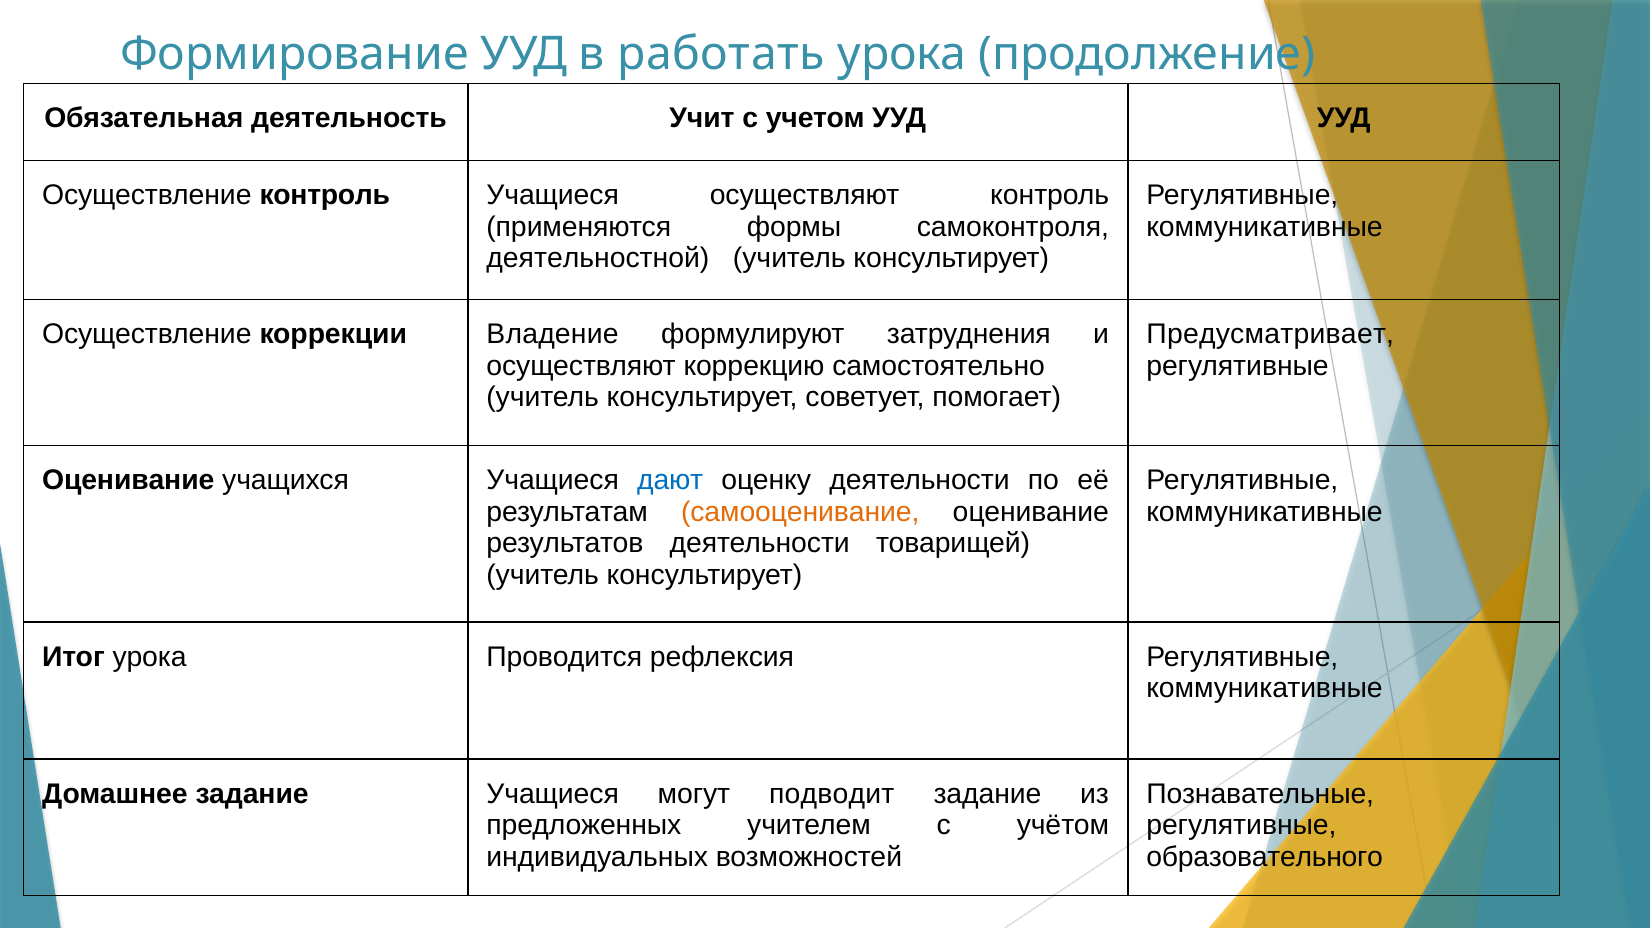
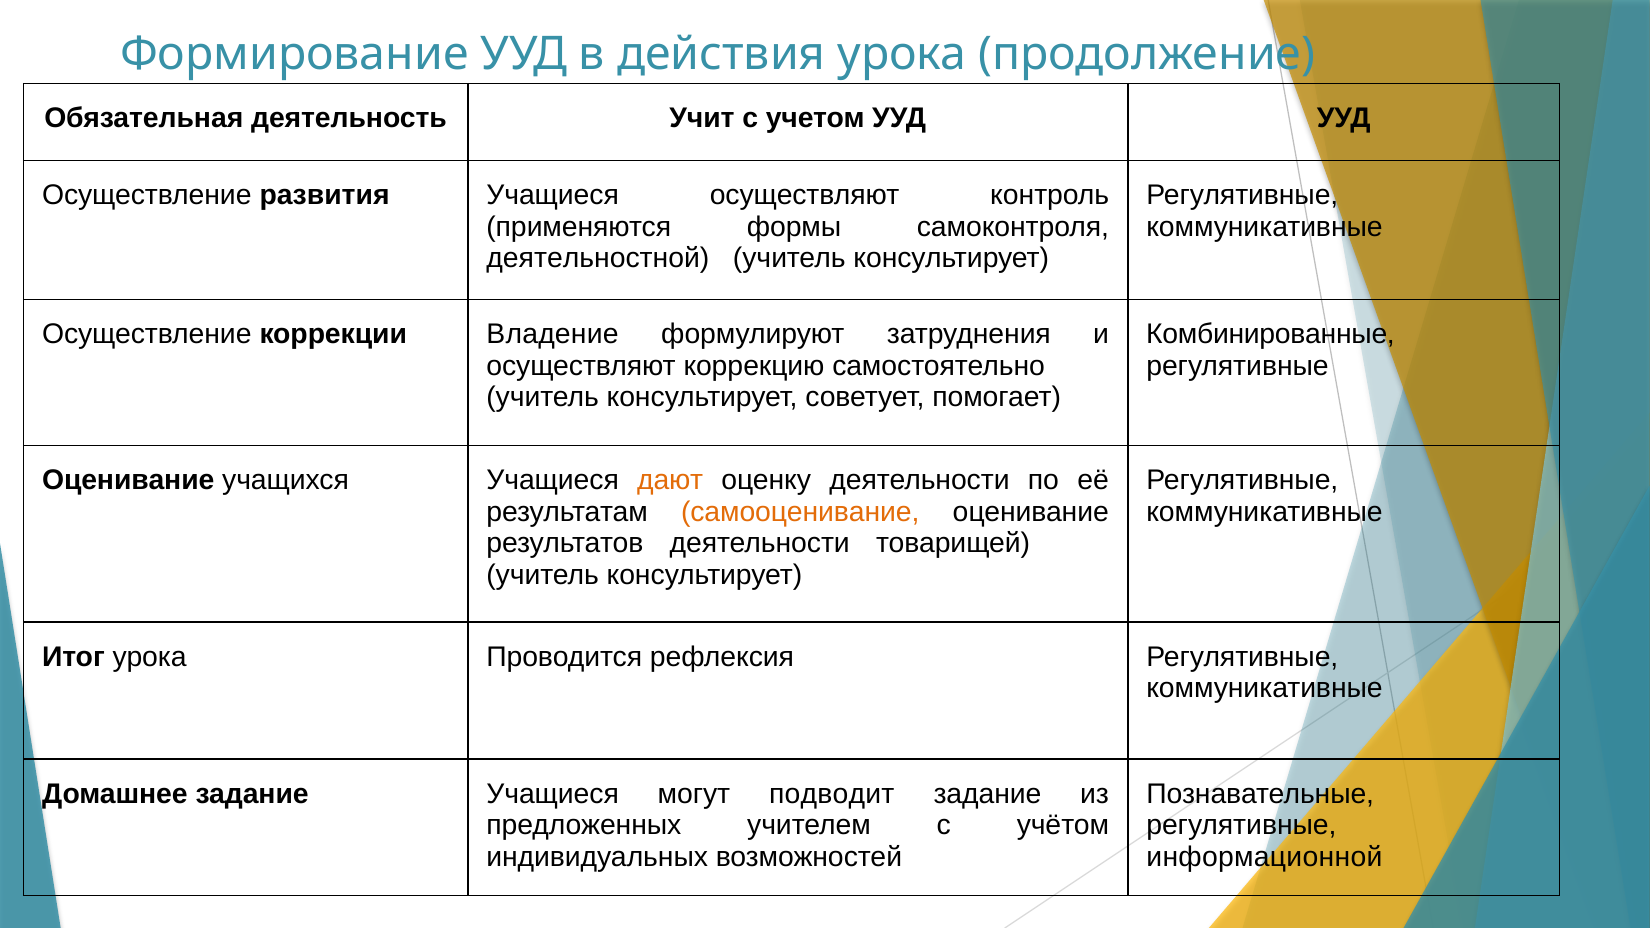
работать: работать -> действия (721, 54)
Осуществление контроль: контроль -> развития (325, 195)
Предусматривает: Предусматривает -> Комбинированные (1271, 334)
дают colour: blue -> orange (670, 480)
образовательного: образовательного -> информационной (1264, 857)
